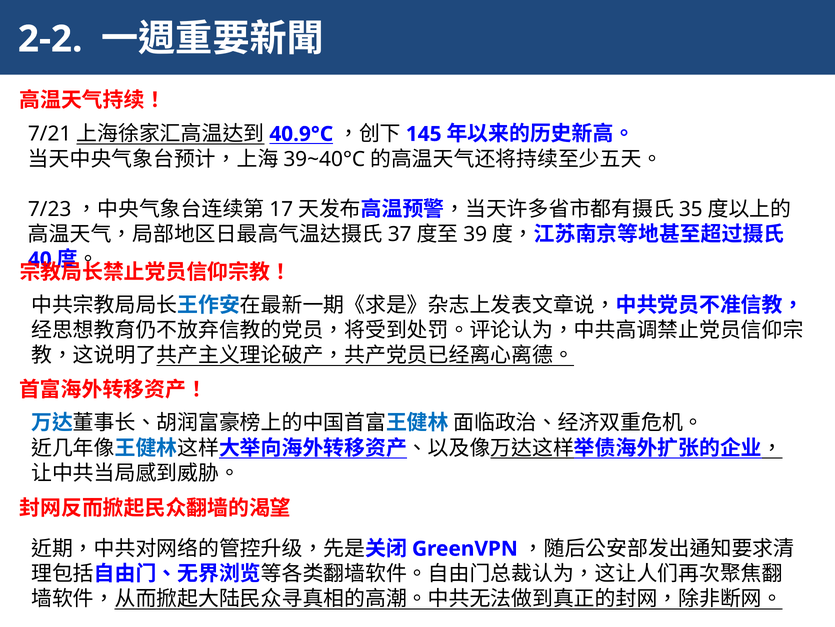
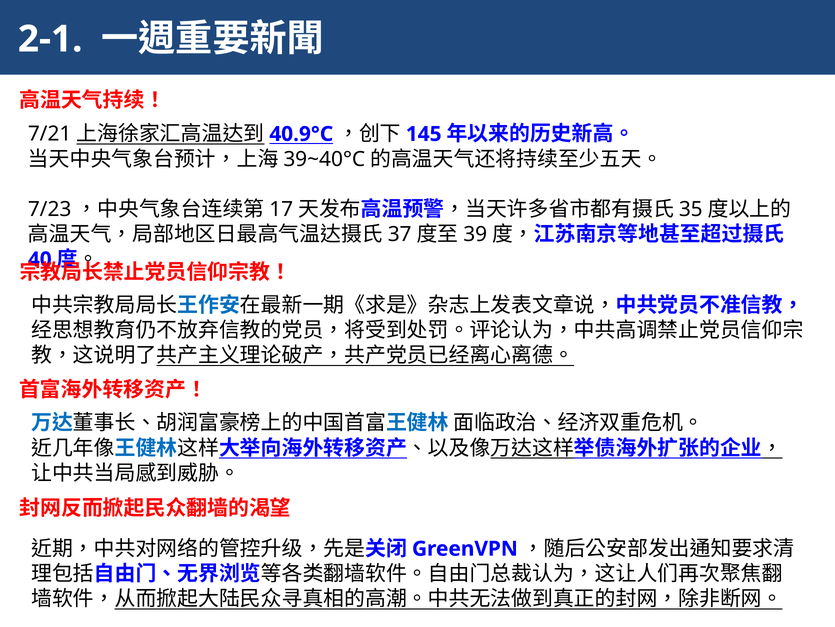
2-2: 2-2 -> 2-1 (50, 39)
